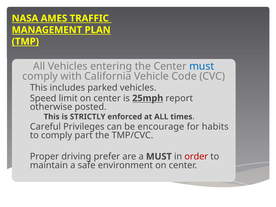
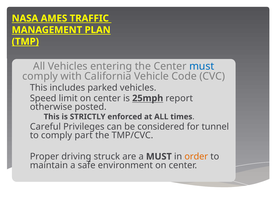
encourage: encourage -> considered (161, 127)
habits: habits -> tunnel (215, 127)
prefer: prefer -> struck (107, 157)
order colour: red -> orange (196, 157)
